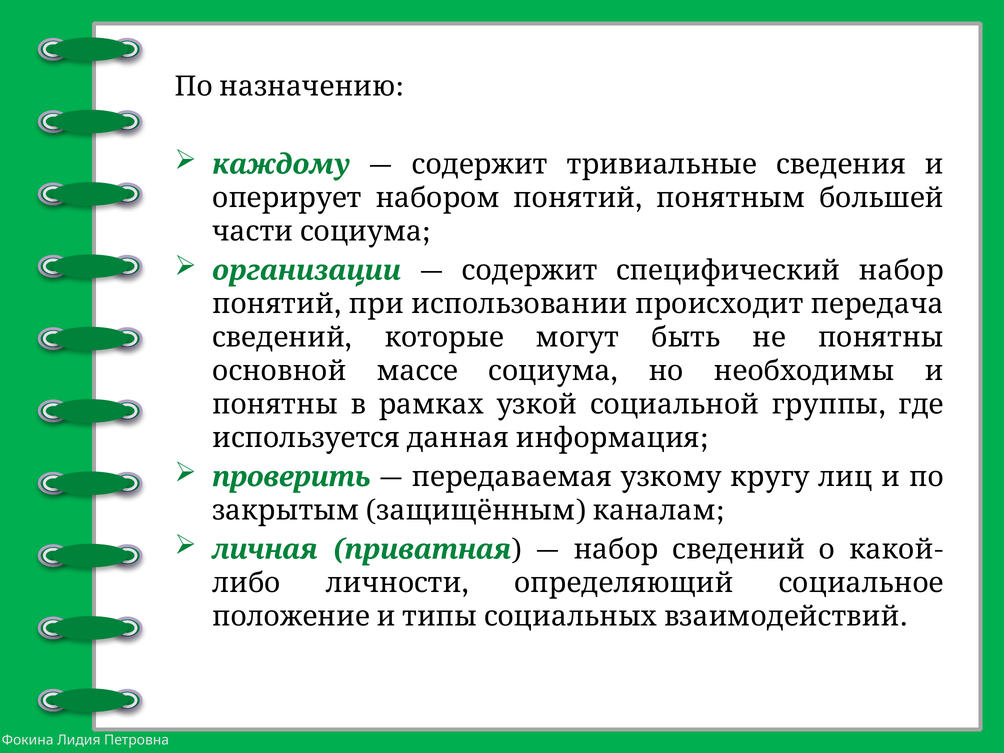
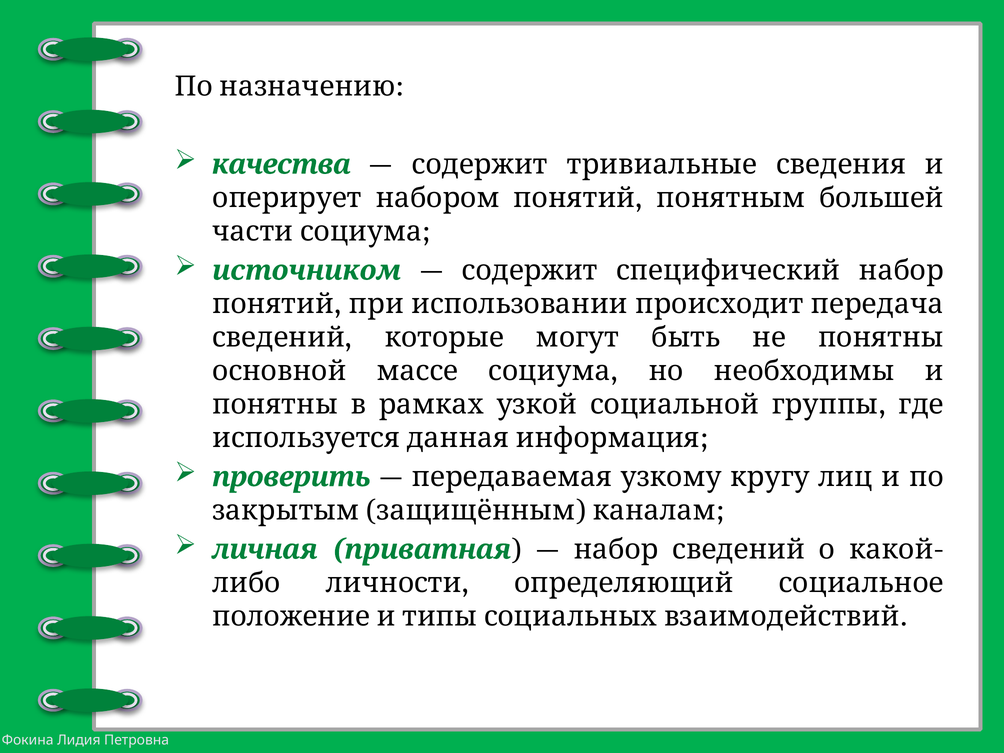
каждому: каждому -> качества (281, 164)
организации: организации -> источником (307, 270)
